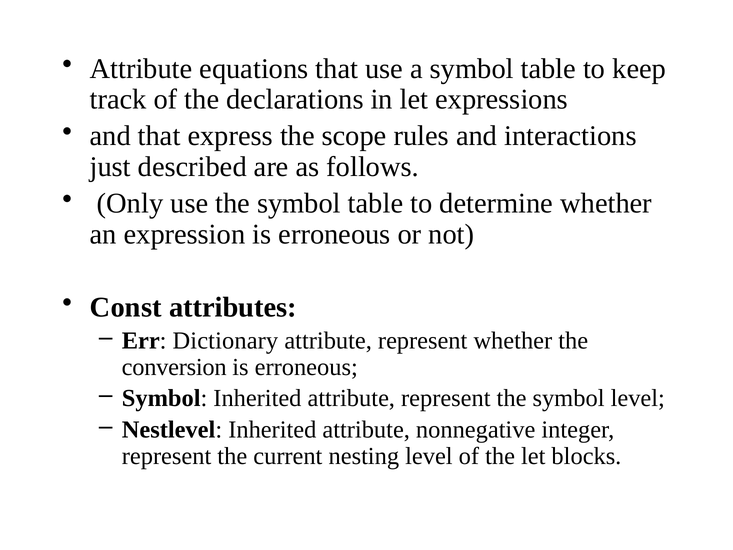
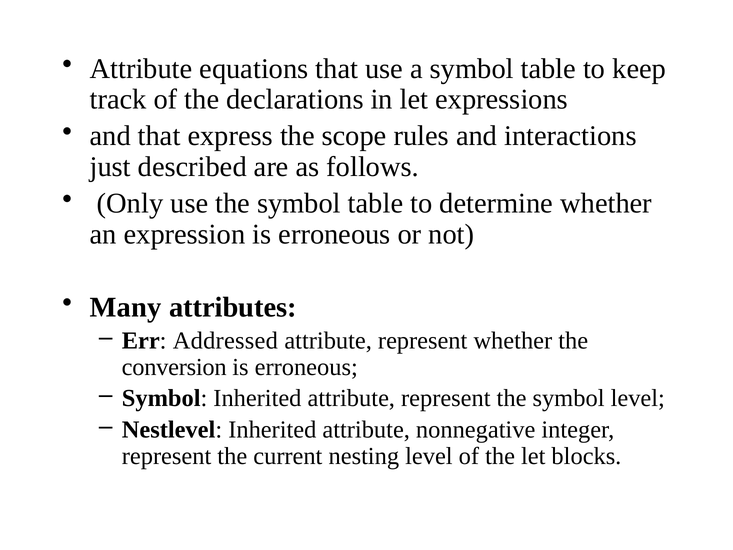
Const: Const -> Many (126, 307)
Dictionary: Dictionary -> Addressed (225, 341)
